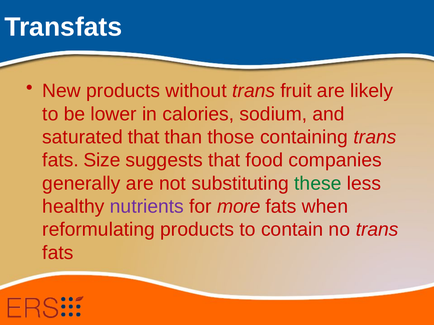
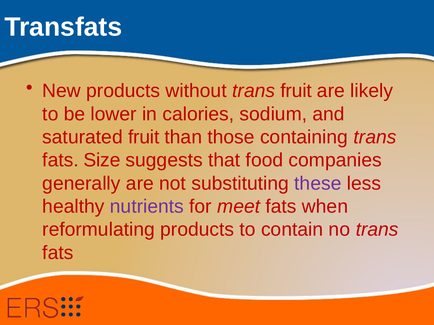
saturated that: that -> fruit (144, 137)
these colour: green -> purple (318, 184)
more: more -> meet (239, 207)
